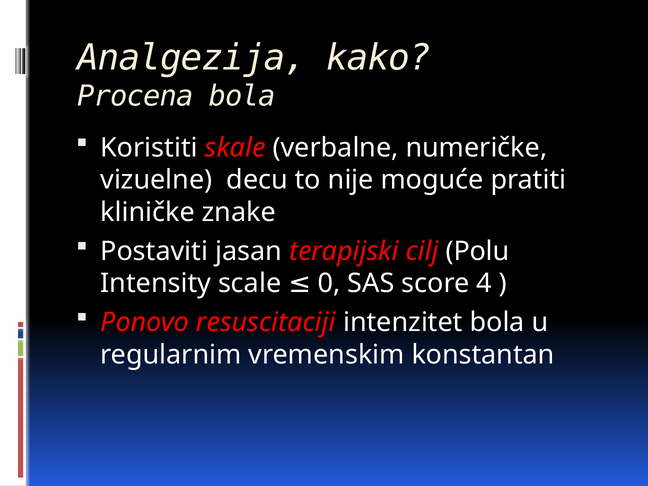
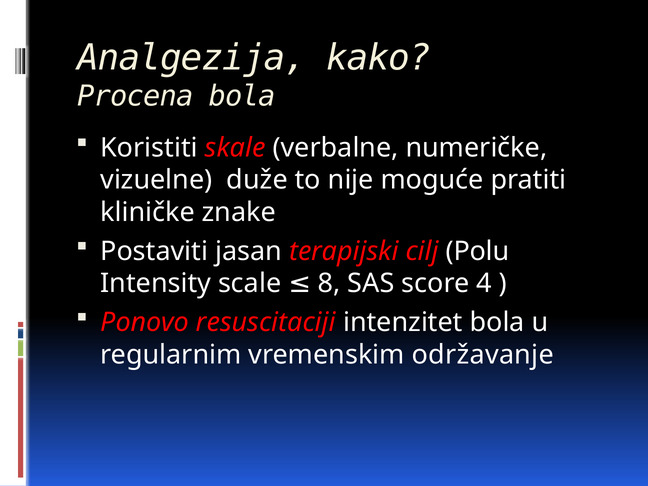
decu: decu -> duže (257, 180)
0: 0 -> 8 (329, 284)
konstantan: konstantan -> održavanje (483, 355)
